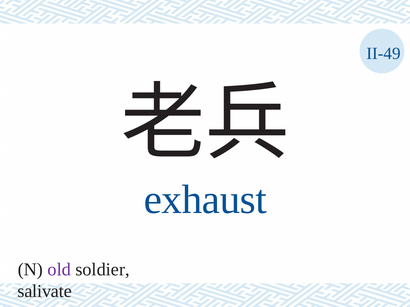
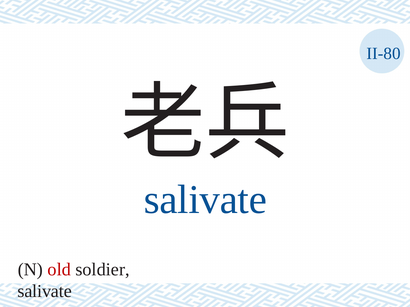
II-49: II-49 -> II-80 (384, 54)
exhaust: exhaust -> salivate (205, 200)
old colour: purple -> red (59, 270)
